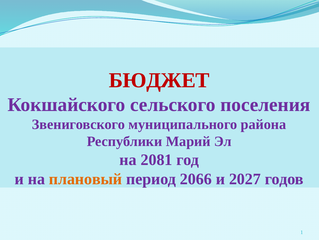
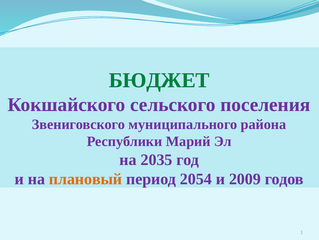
БЮДЖЕТ colour: red -> green (159, 80)
2081: 2081 -> 2035 (157, 159)
2066: 2066 -> 2054 (196, 178)
2027: 2027 -> 2009 (245, 178)
